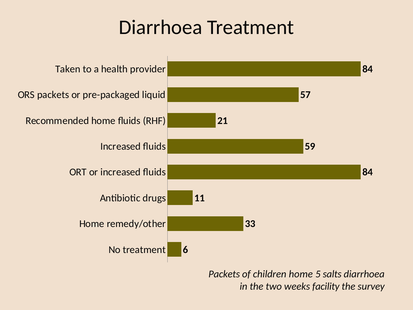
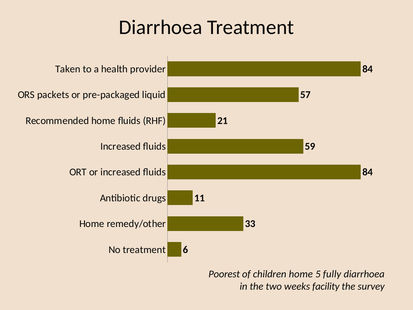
Packets: Packets -> Poorest (224, 274)
salts: salts -> fully (332, 274)
